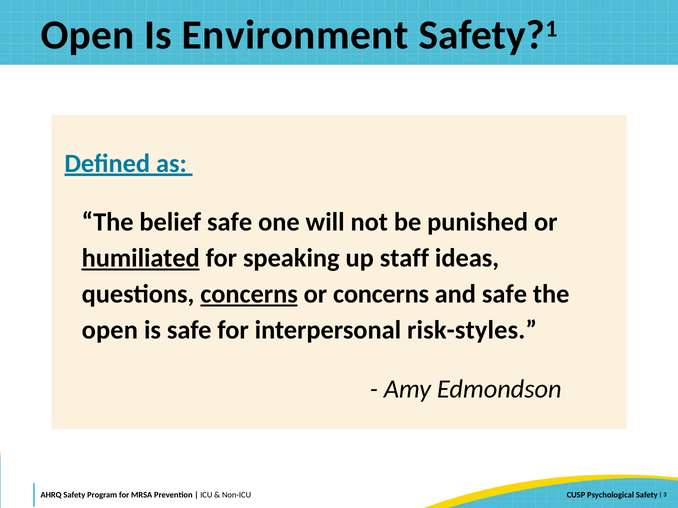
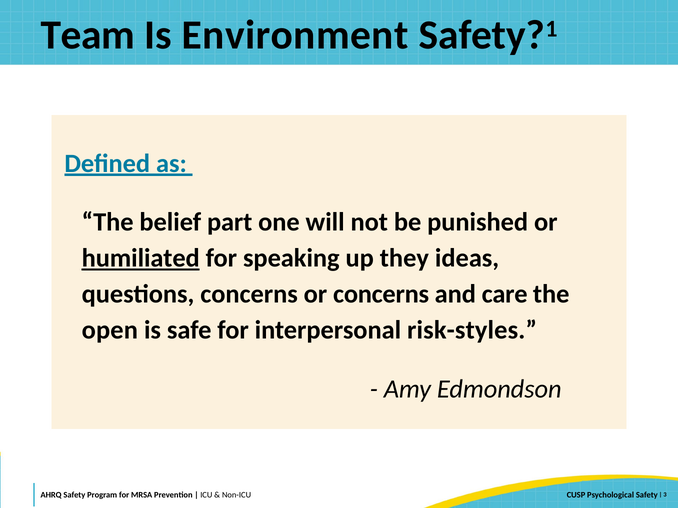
Open: Open -> Team (88, 35)
belief safe: safe -> part (230, 222)
staff: staff -> they (404, 258)
concerns underline: present -> none (249, 294)
and safe: safe -> care (505, 294)
